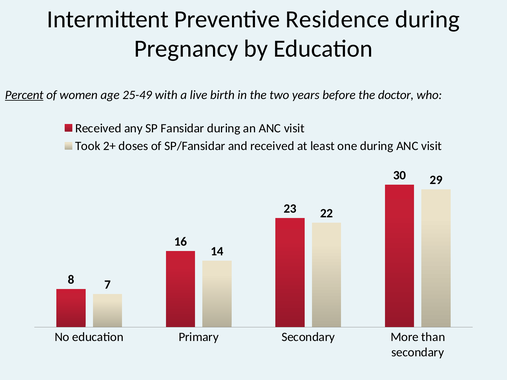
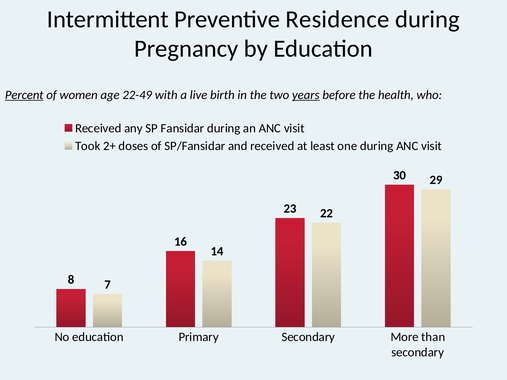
25-49: 25-49 -> 22-49 (137, 95)
years underline: none -> present (306, 95)
doctor: doctor -> health (396, 95)
